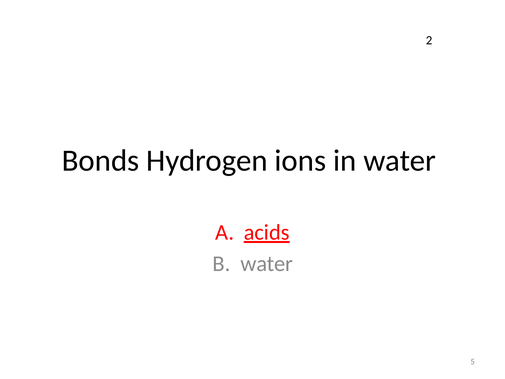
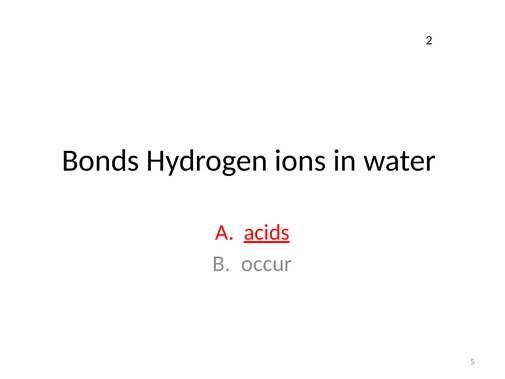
water: water -> occur (267, 264)
